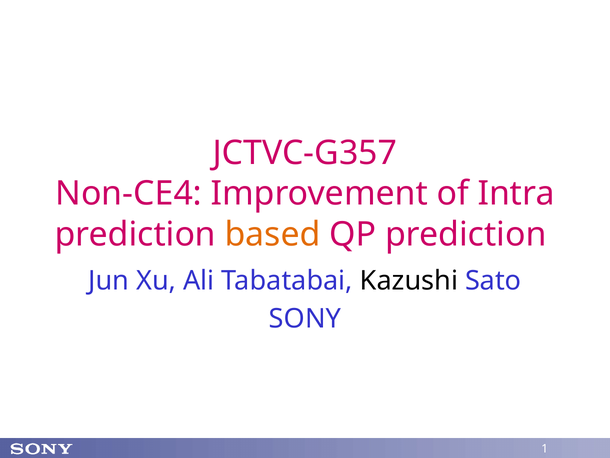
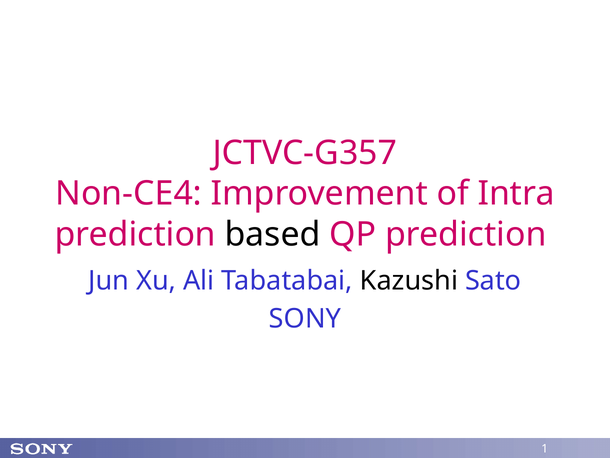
based colour: orange -> black (273, 234)
